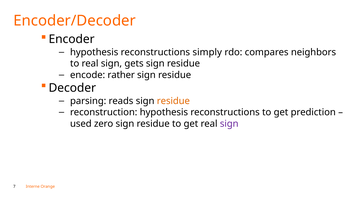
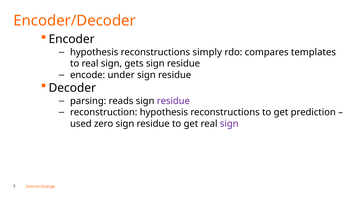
neighbors: neighbors -> templates (313, 52)
rather: rather -> under (121, 75)
residue colour: orange -> purple (173, 101)
